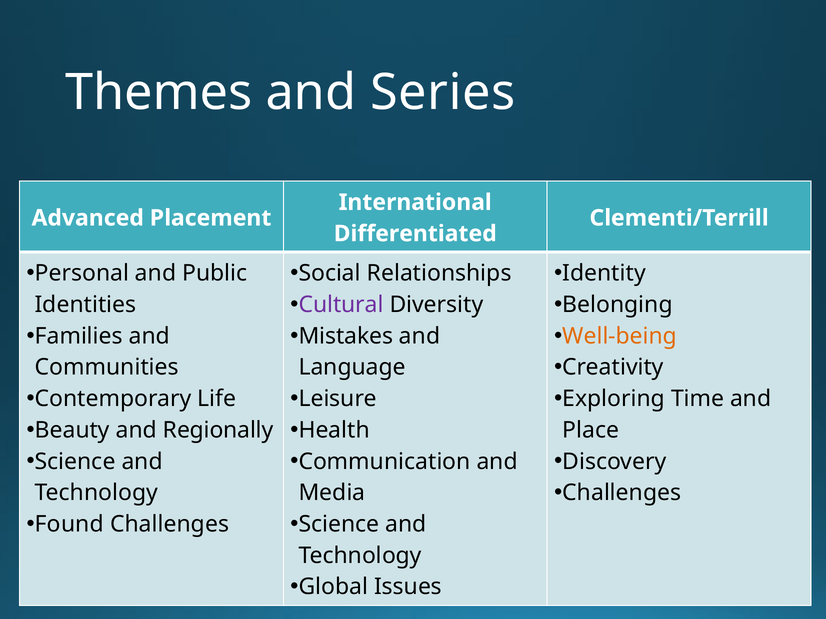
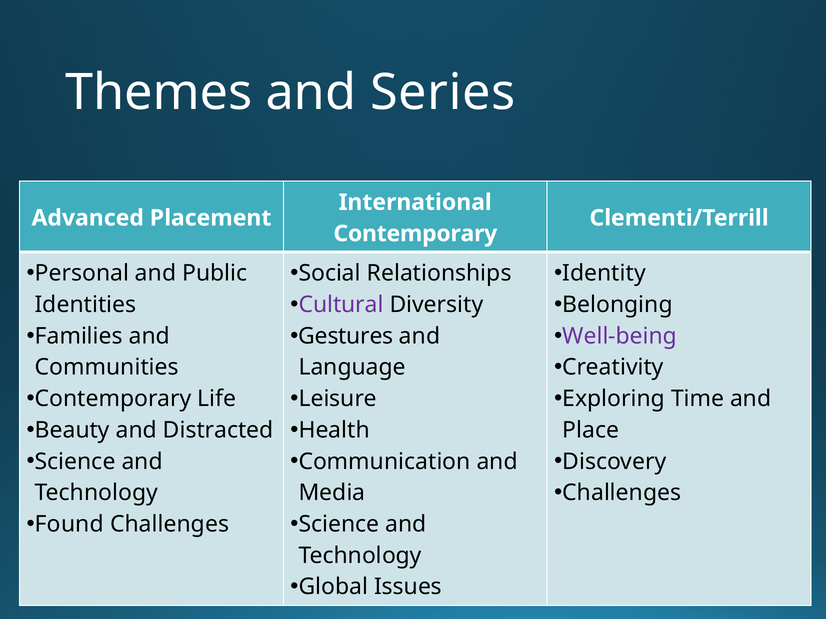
Differentiated: Differentiated -> Contemporary (415, 234)
Mistakes: Mistakes -> Gestures (346, 336)
Well-being colour: orange -> purple (620, 336)
Regionally: Regionally -> Distracted (218, 430)
